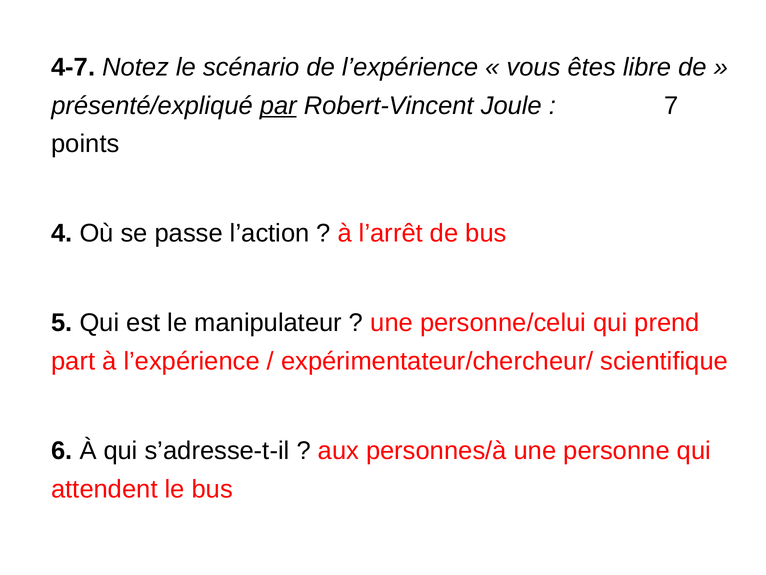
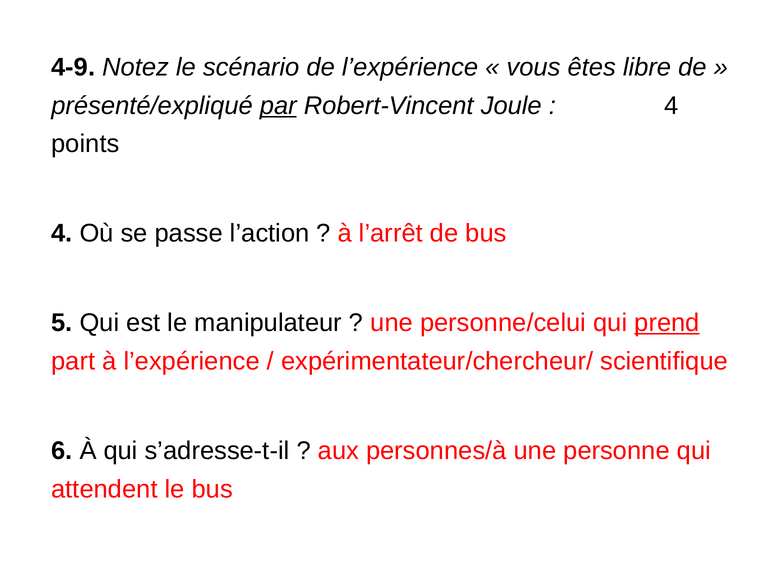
4-7: 4-7 -> 4-9 (73, 67)
7: 7 -> 4 (671, 106)
prend underline: none -> present (667, 323)
